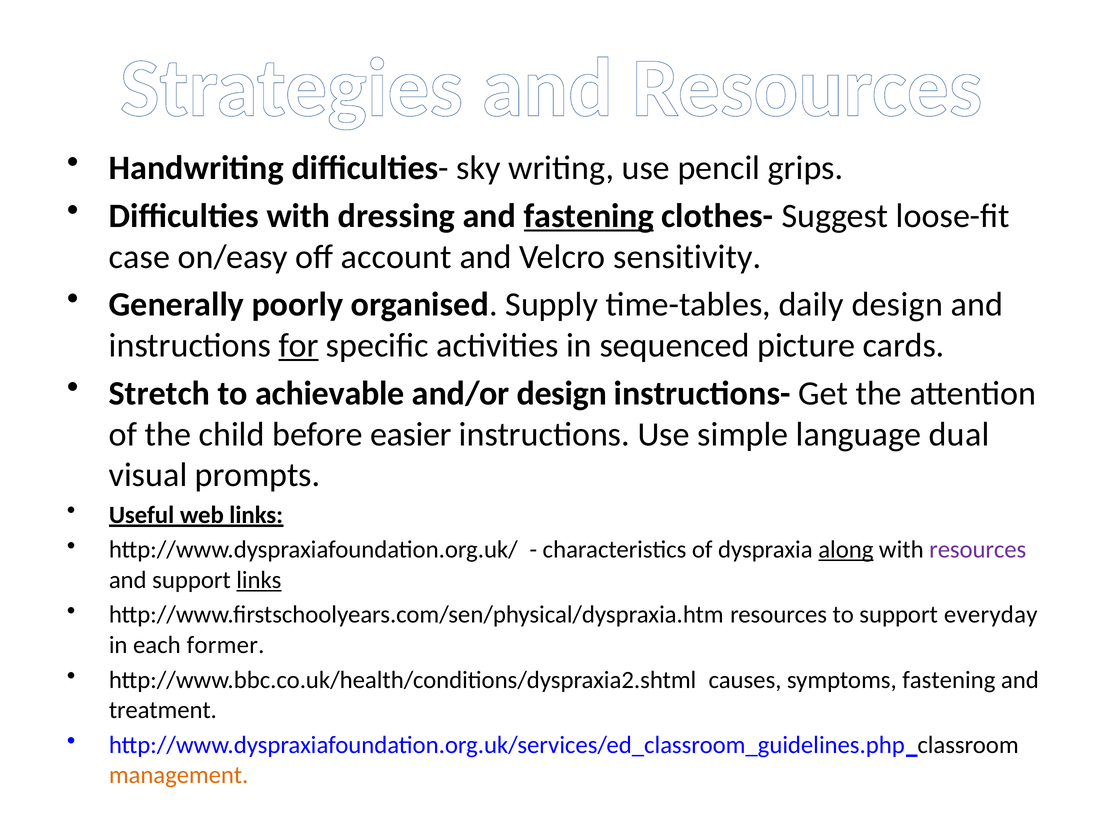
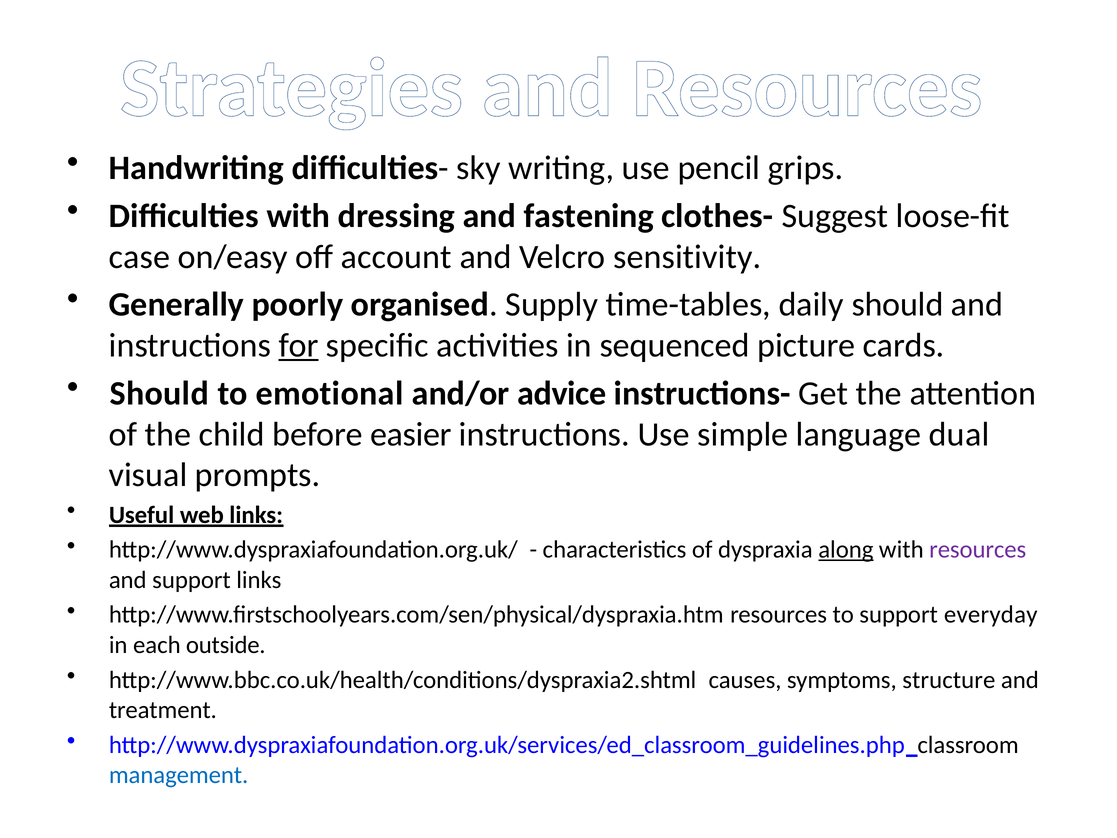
fastening underline: present -> none (589, 216)
daily design: design -> should (898, 304)
Stretch: Stretch -> Should (159, 393)
achievable: achievable -> emotional (329, 393)
and/or design: design -> advice (562, 393)
links underline: present -> none (259, 580)
former: former -> outside (226, 645)
symptoms fastening: fastening -> structure (949, 680)
management colour: orange -> blue (179, 775)
